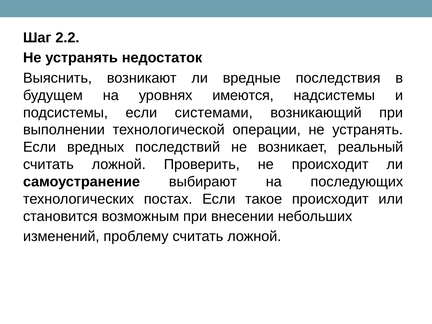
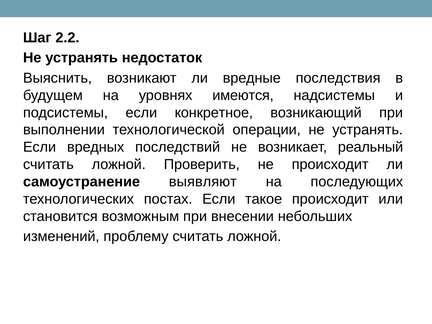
системами: системами -> конкретное (214, 113)
выбирают: выбирают -> выявляют (203, 182)
